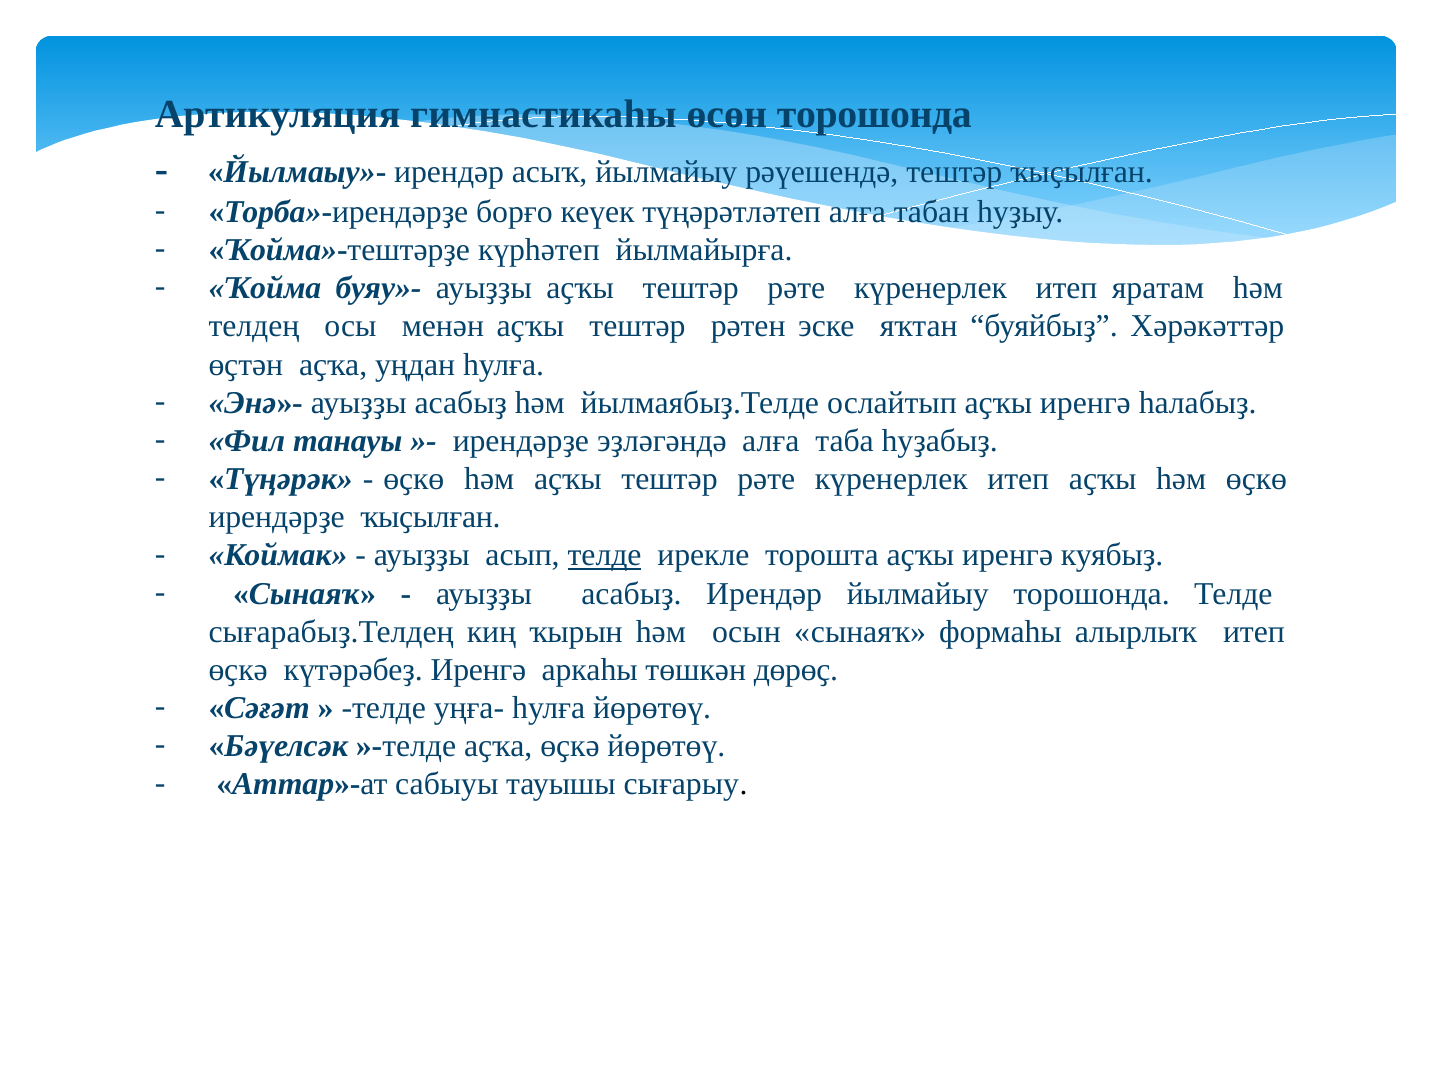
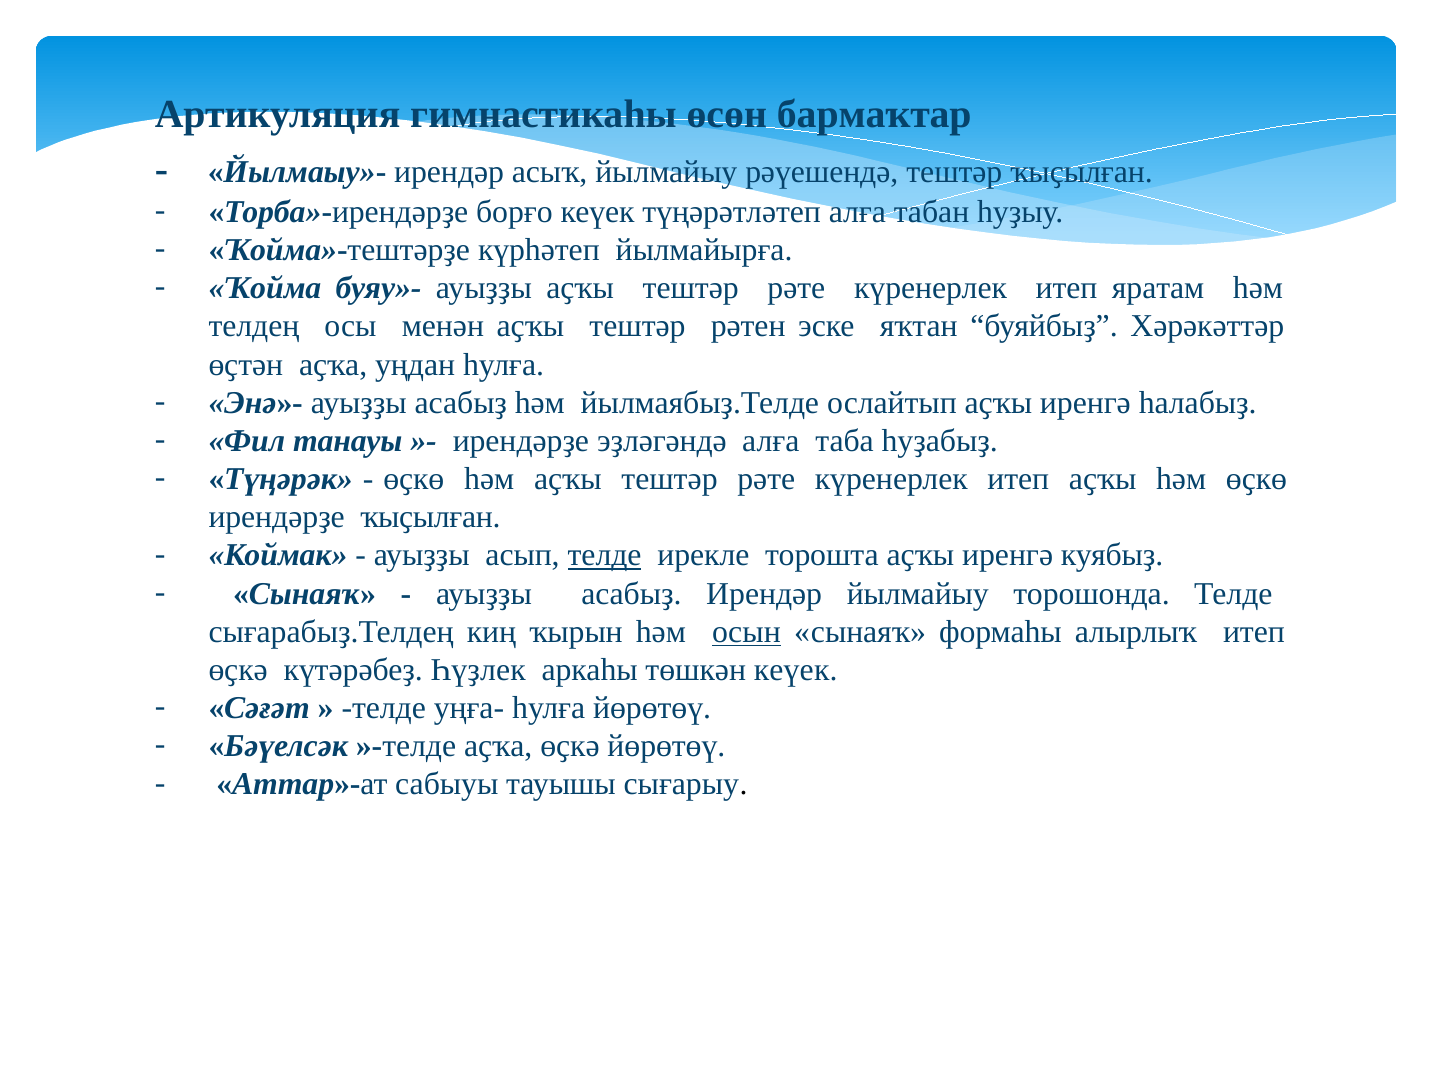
өсөн торошонда: торошонда -> бармаҡтар (874, 115)
осын underline: none -> present (747, 631)
күтәрәбеҙ Иренгә: Иренгә -> Һүҙлек (478, 670)
төшкән дөрөҫ: дөрөҫ -> кеүек (796, 670)
